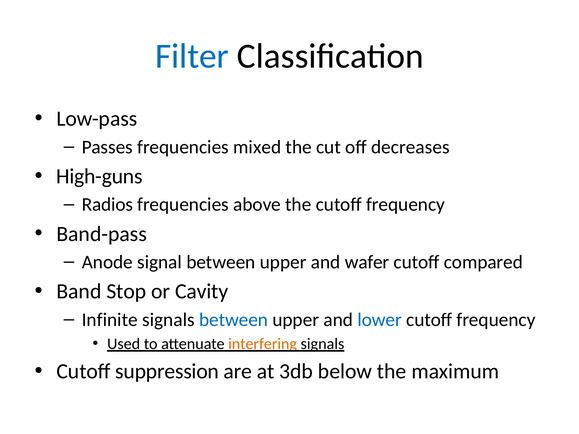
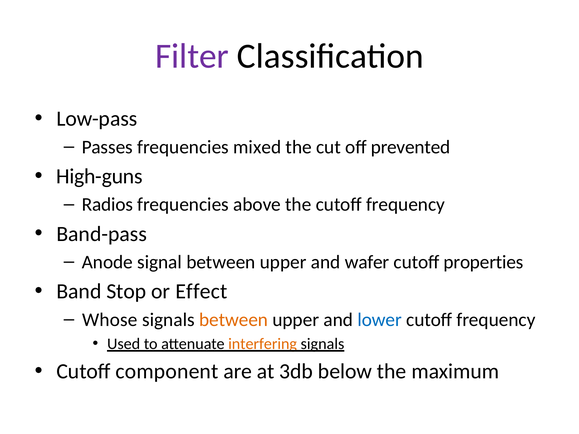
Filter colour: blue -> purple (192, 56)
decreases: decreases -> prevented (411, 147)
compared: compared -> properties (483, 262)
Cavity: Cavity -> Effect (201, 292)
Infinite: Infinite -> Whose (110, 320)
between colour: blue -> orange (234, 320)
suppression: suppression -> component (167, 372)
